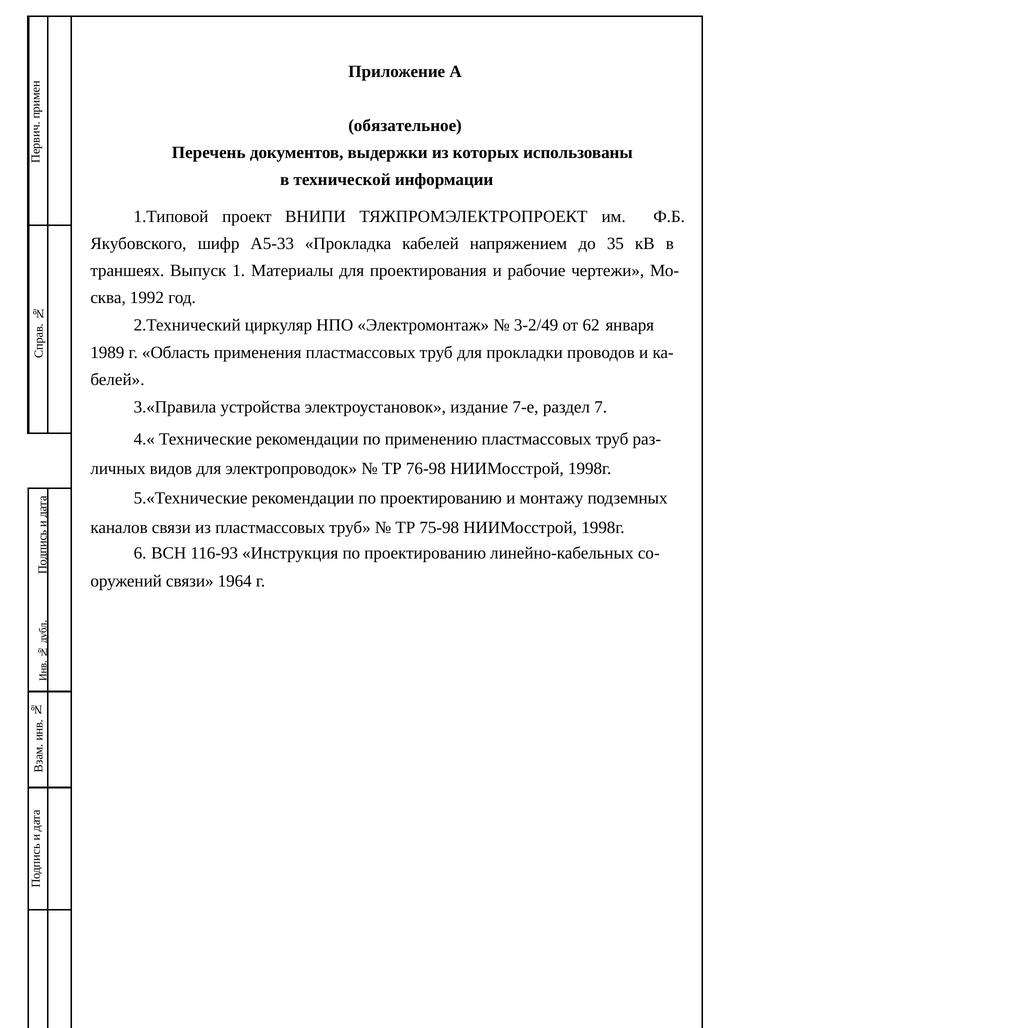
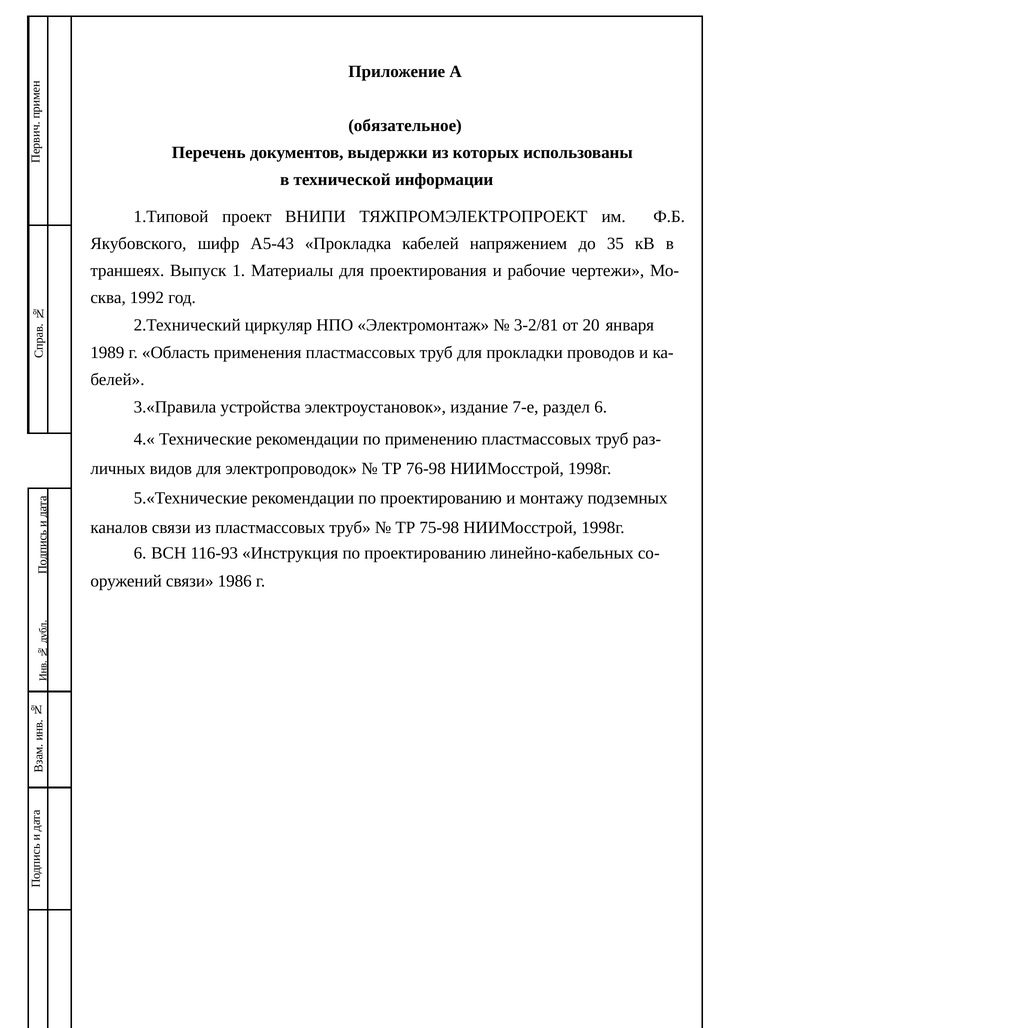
А5-33: А5-33 -> А5-43 (272, 243)
3-2/49: 3-2/49 -> 3-2/81 (536, 325)
62: 62 -> 20 (591, 325)
раздел 7: 7 -> 6 (601, 407)
1964: 1964 -> 1986 (235, 581)
